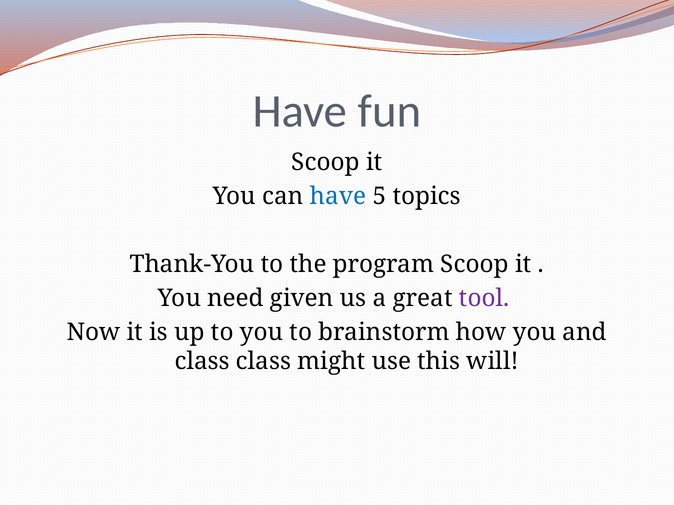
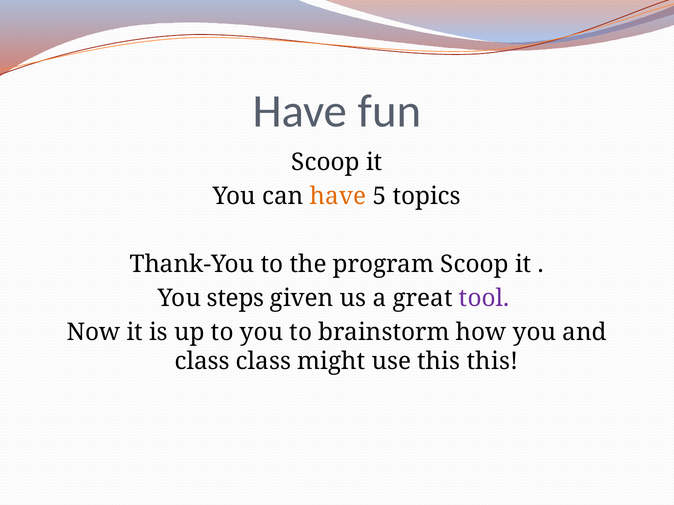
have colour: blue -> orange (338, 196)
need: need -> steps (236, 298)
this will: will -> this (493, 362)
